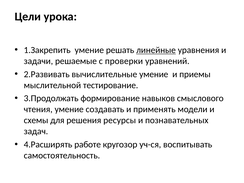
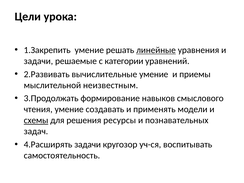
проверки: проверки -> категории (124, 61)
тестирование: тестирование -> неизвестным (111, 85)
схемы underline: none -> present (36, 120)
4.Расширять работе: работе -> задачи (88, 144)
